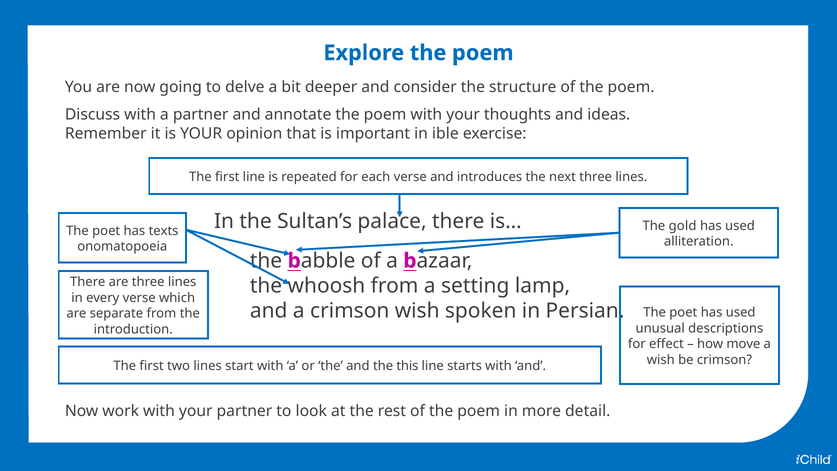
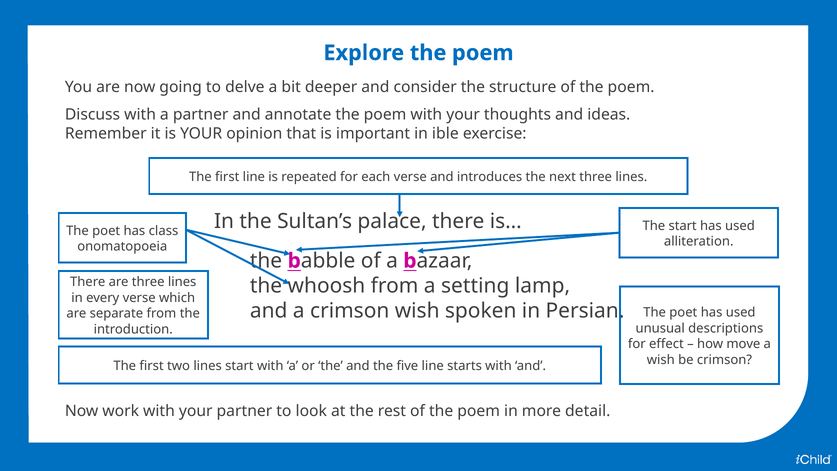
The gold: gold -> start (683, 226)
texts: texts -> class (164, 231)
this: this -> five (407, 366)
